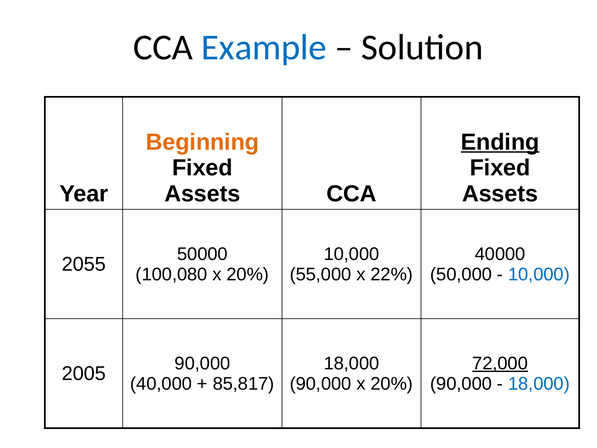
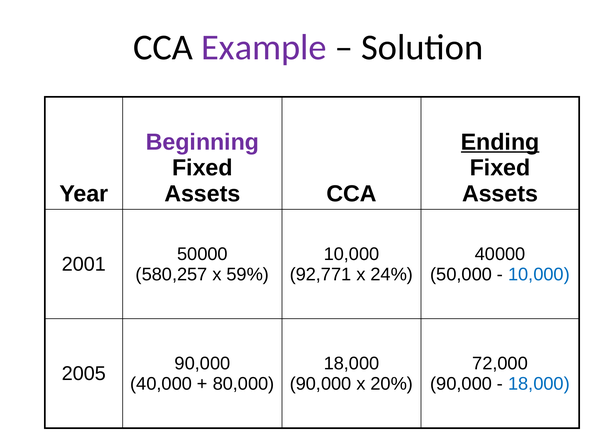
Example colour: blue -> purple (264, 47)
Beginning colour: orange -> purple (202, 142)
2055: 2055 -> 2001 (84, 264)
100,080: 100,080 -> 580,257 (172, 274)
20%: 20% -> 59% (248, 274)
55,000: 55,000 -> 92,771 (321, 274)
22%: 22% -> 24% (392, 274)
72,000 underline: present -> none (500, 363)
85,817: 85,817 -> 80,000 (244, 384)
